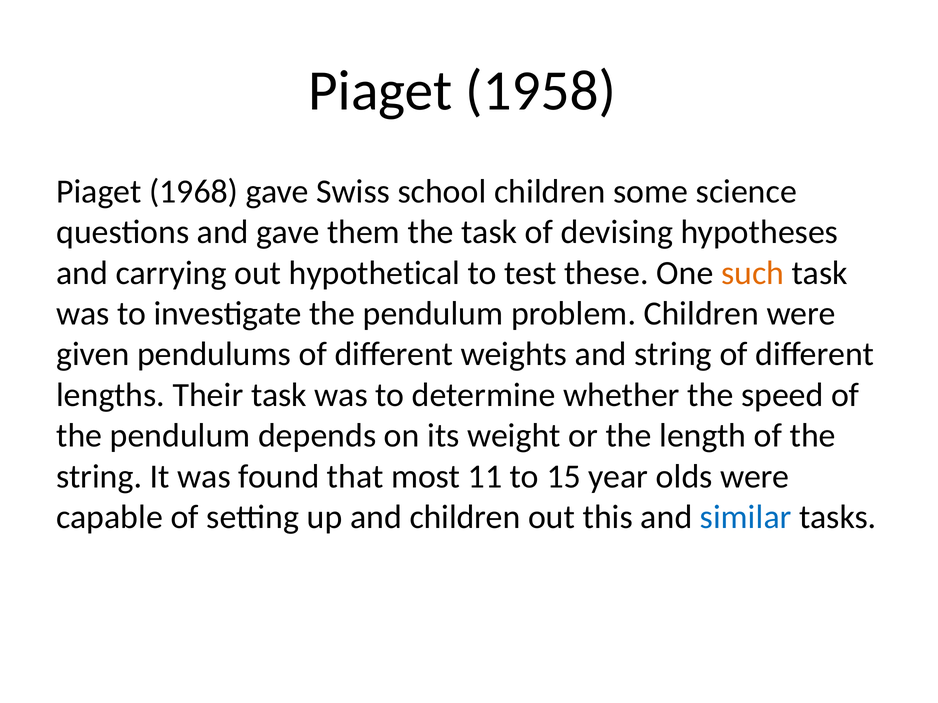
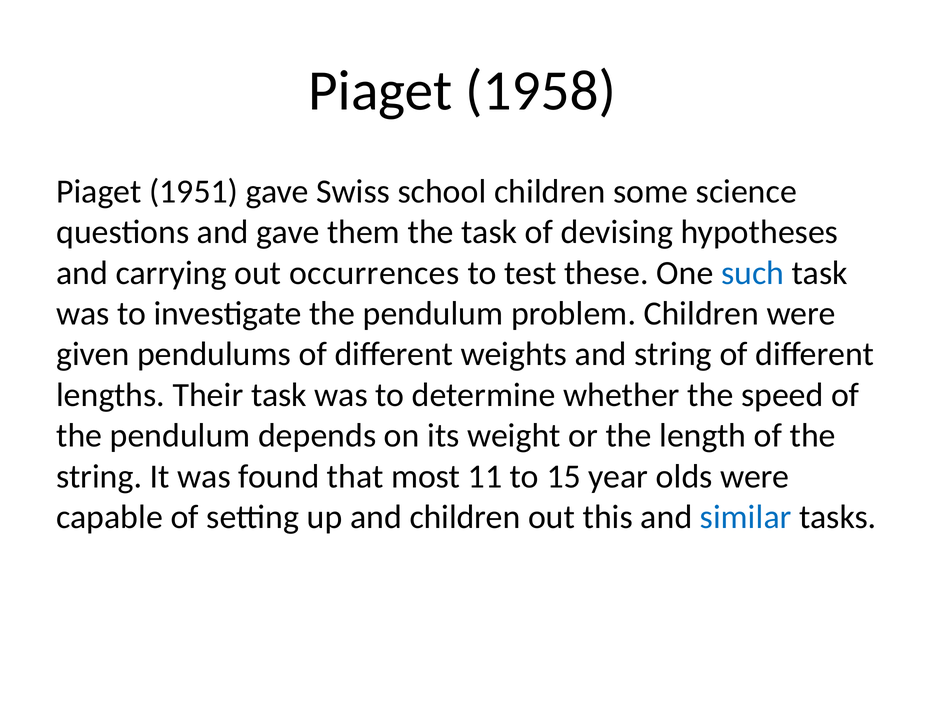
1968: 1968 -> 1951 (194, 192)
hypothetical: hypothetical -> occurrences (374, 273)
such colour: orange -> blue (753, 273)
